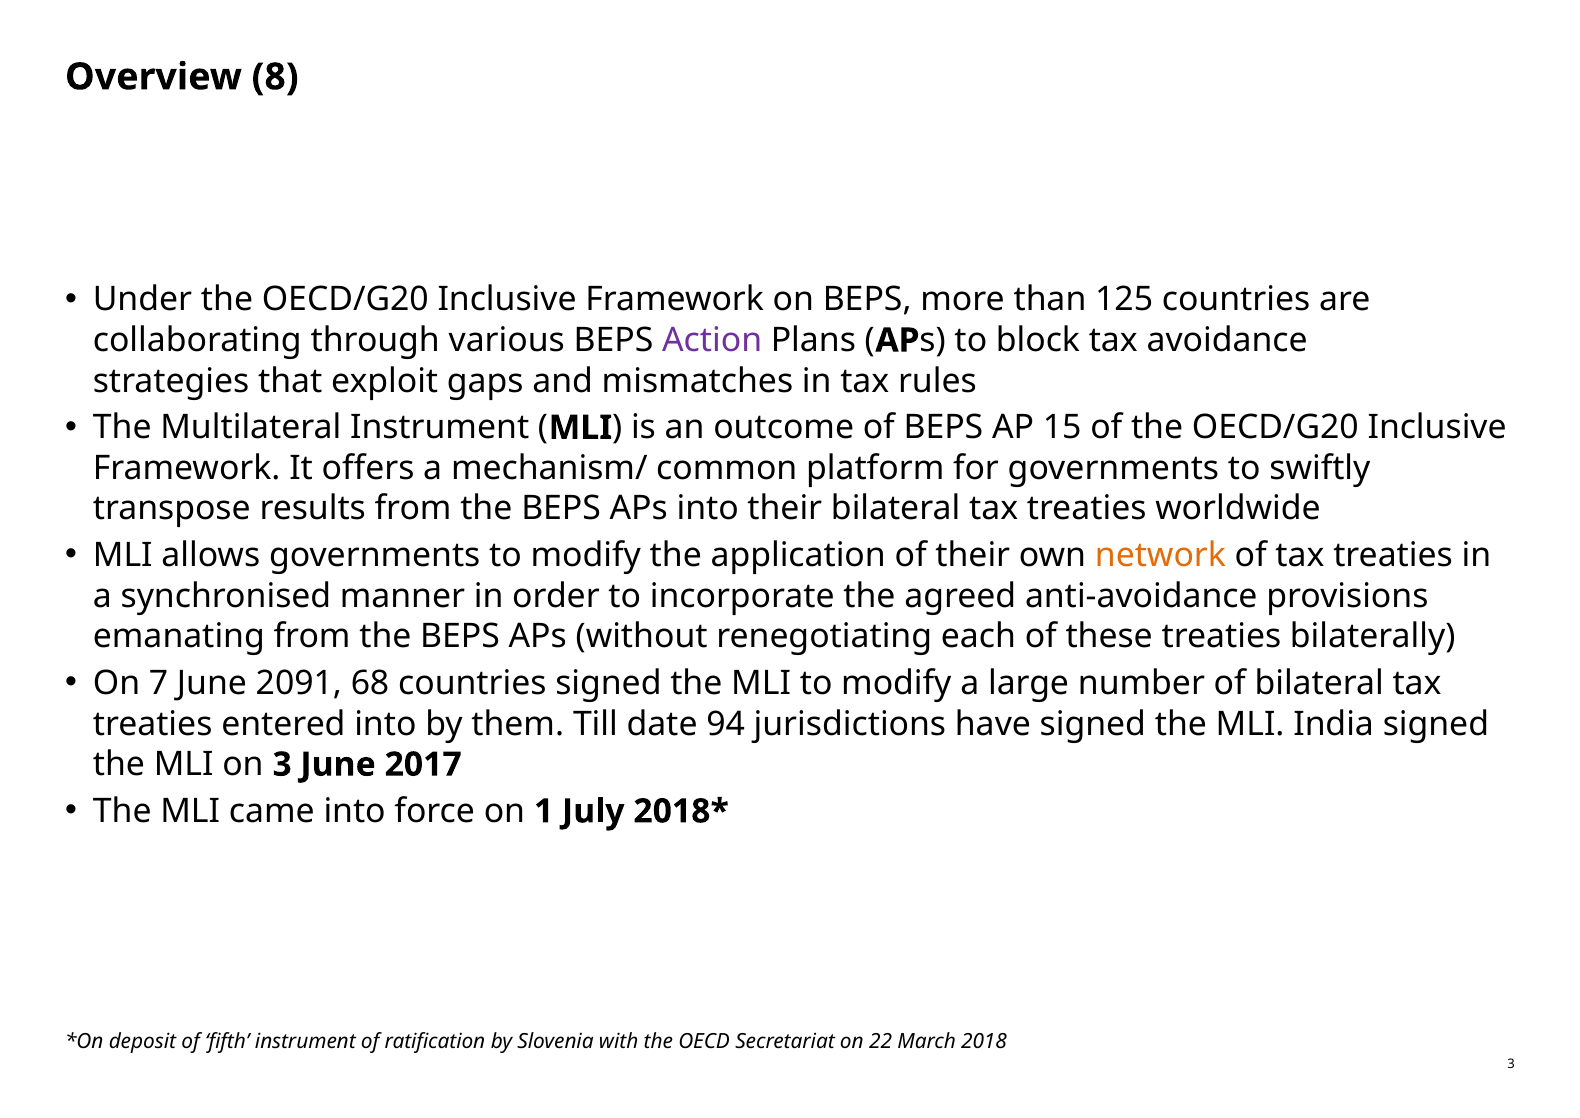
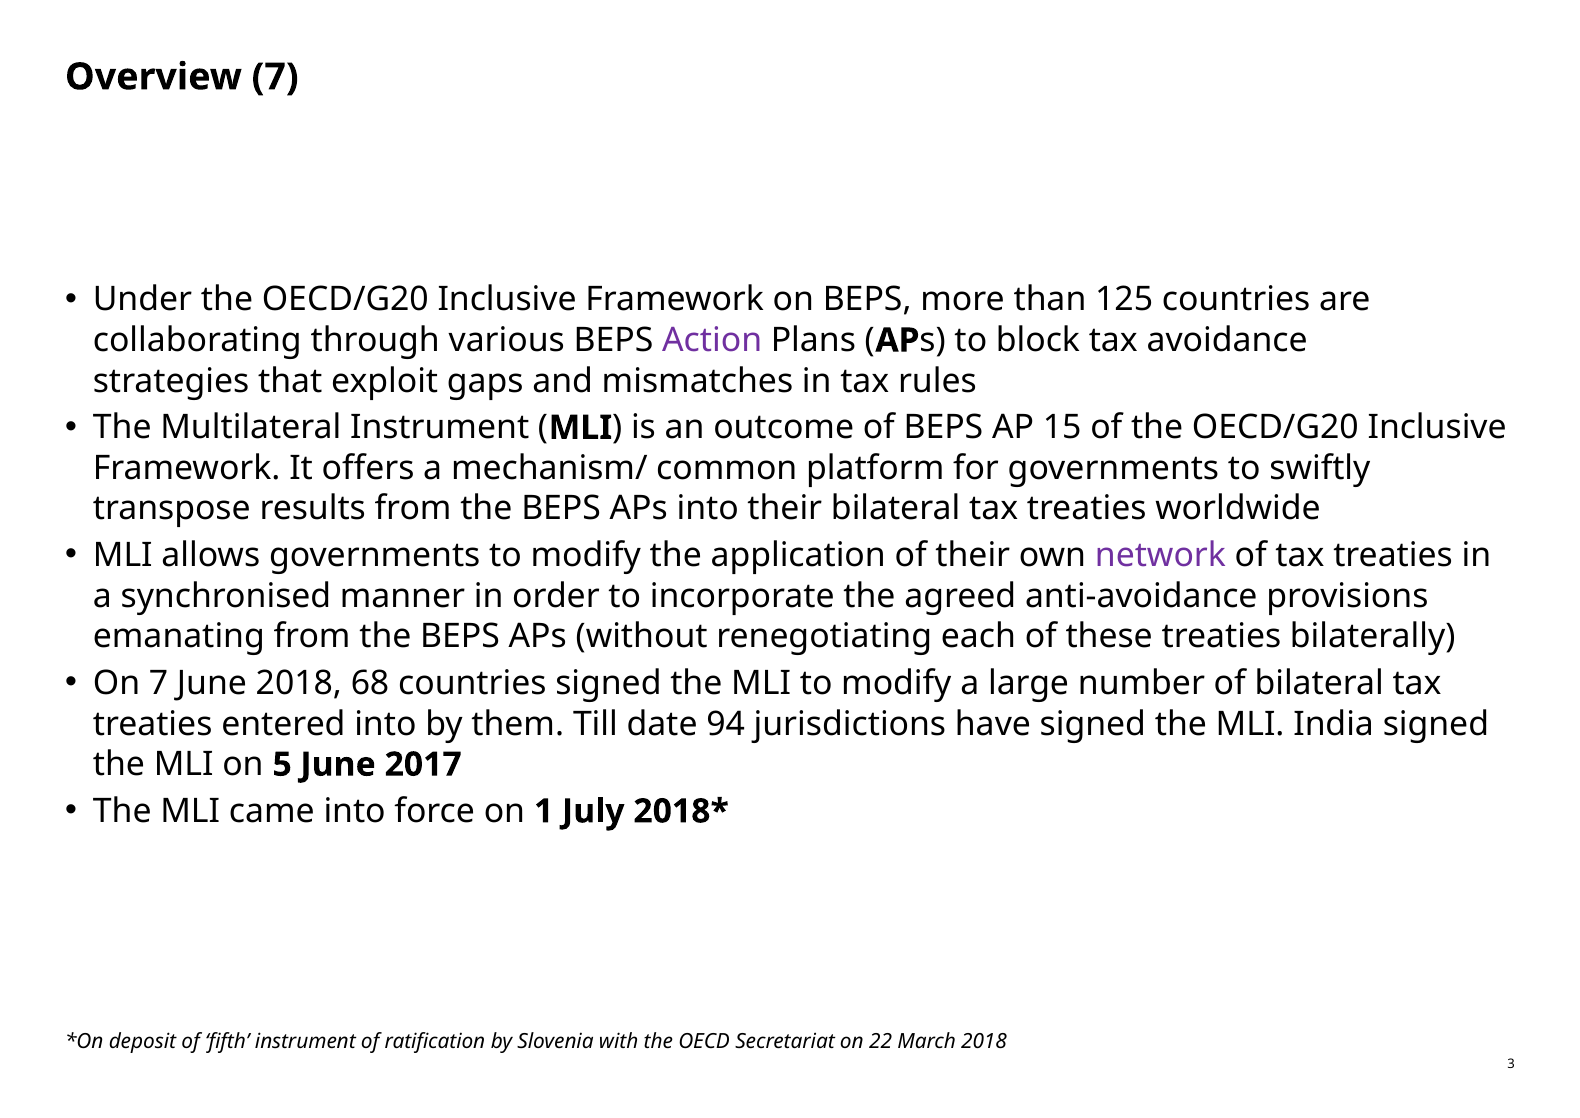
Overview 8: 8 -> 7 (275, 77)
network colour: orange -> purple (1160, 556)
June 2091: 2091 -> 2018 (299, 683)
on 3: 3 -> 5 (282, 765)
